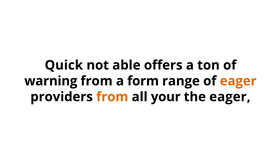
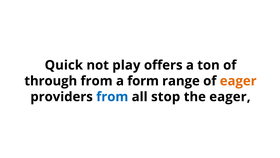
able: able -> play (126, 65)
warning: warning -> through (51, 81)
from colour: orange -> blue (112, 97)
your: your -> stop (166, 97)
